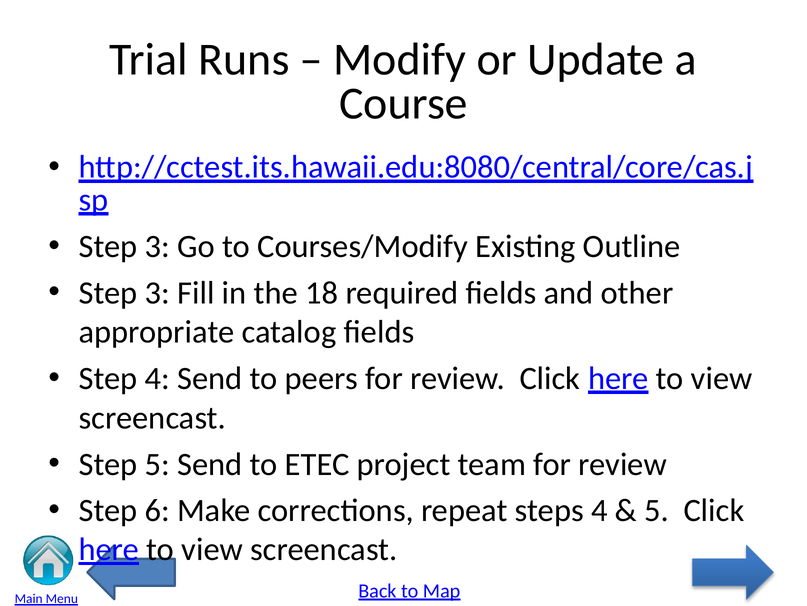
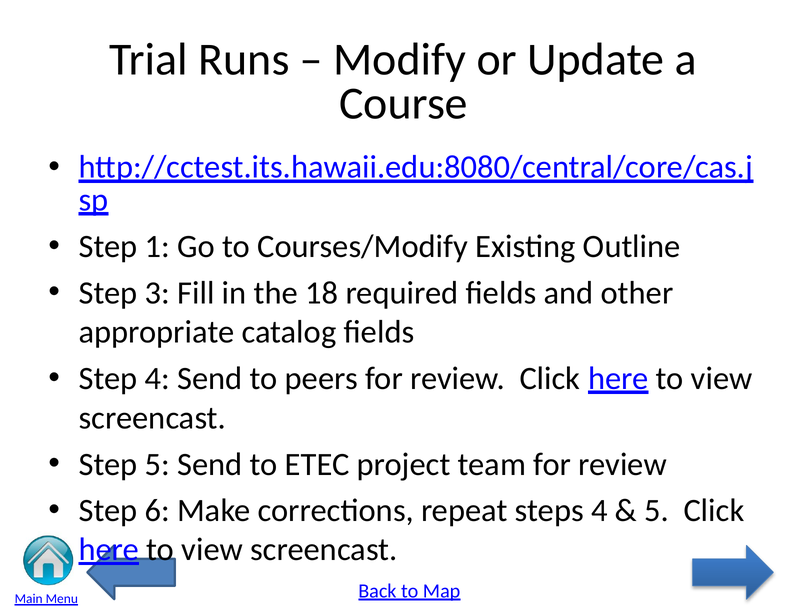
3: 3 -> 1 (157, 246)
